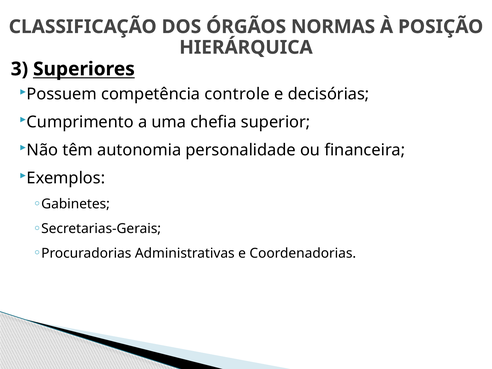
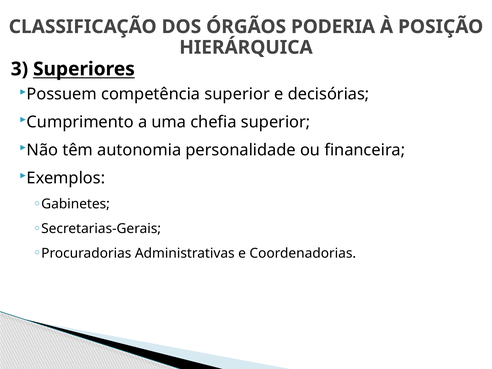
NORMAS: NORMAS -> PODERIA (333, 27)
competência controle: controle -> superior (237, 94)
